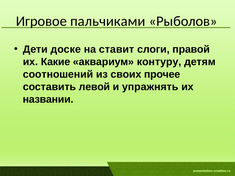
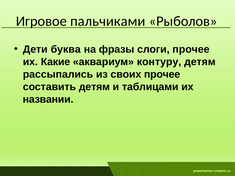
доске: доске -> буква (66, 49)
ставит: ставит -> фразы (117, 49)
слоги правой: правой -> прочее (191, 49)
соотношений: соотношений -> рассыпались (58, 74)
составить левой: левой -> детям (94, 87)
упражнять: упражнять -> таблицами (150, 87)
